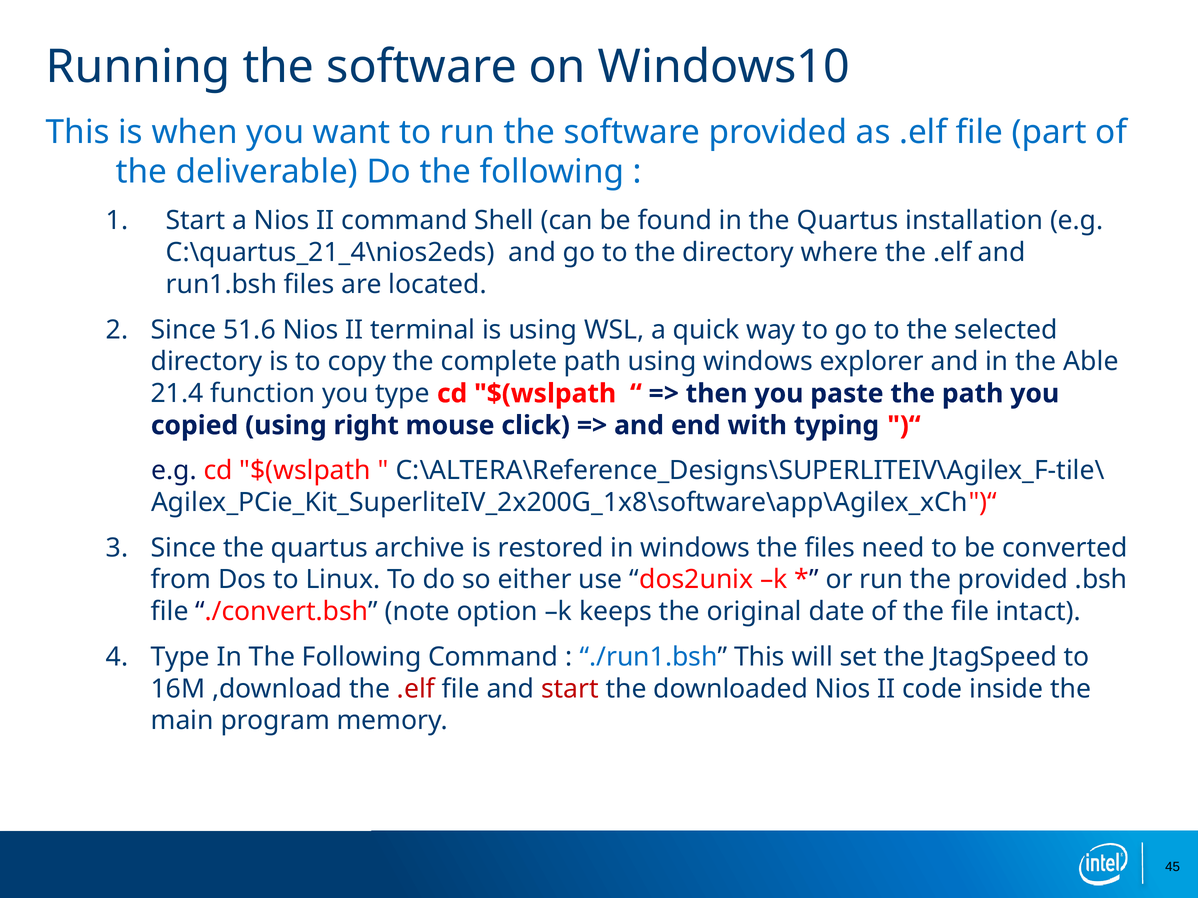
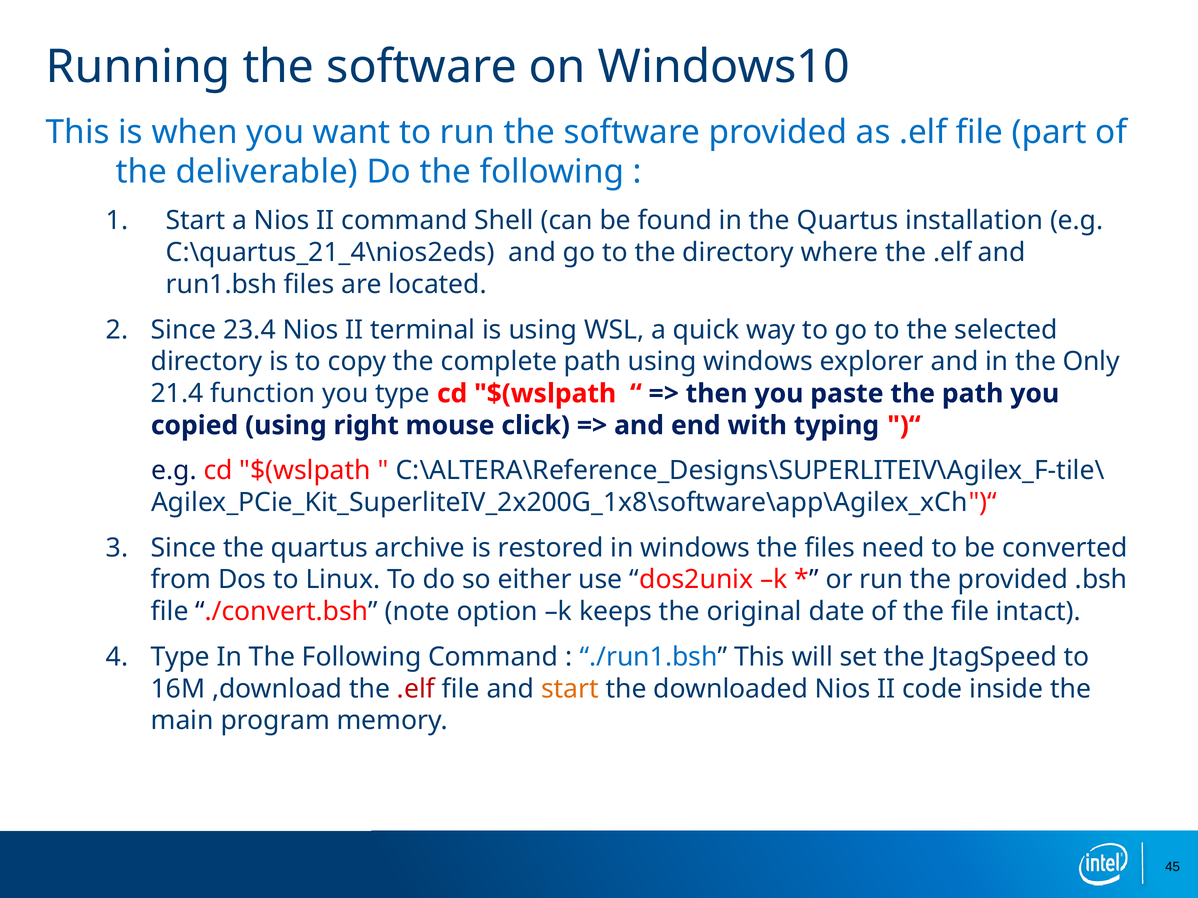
51.6: 51.6 -> 23.4 (249, 330)
Able: Able -> Only (1091, 362)
start colour: red -> orange (570, 689)
